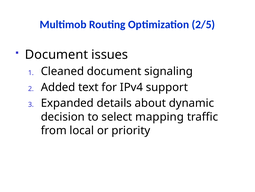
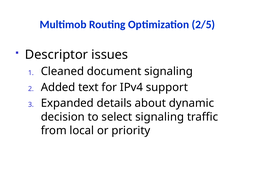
Document: Document -> Descriptor (56, 54)
select mapping: mapping -> signaling (160, 116)
